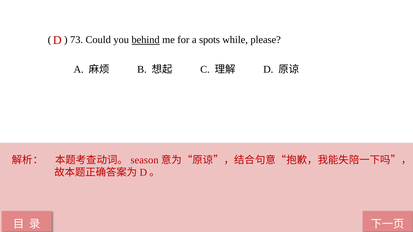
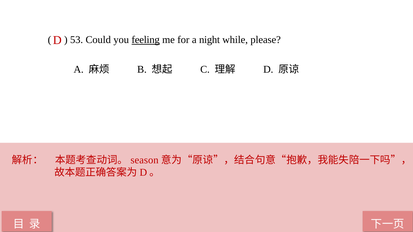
73: 73 -> 53 (77, 40)
behind: behind -> feeling (146, 40)
spots: spots -> night (210, 40)
